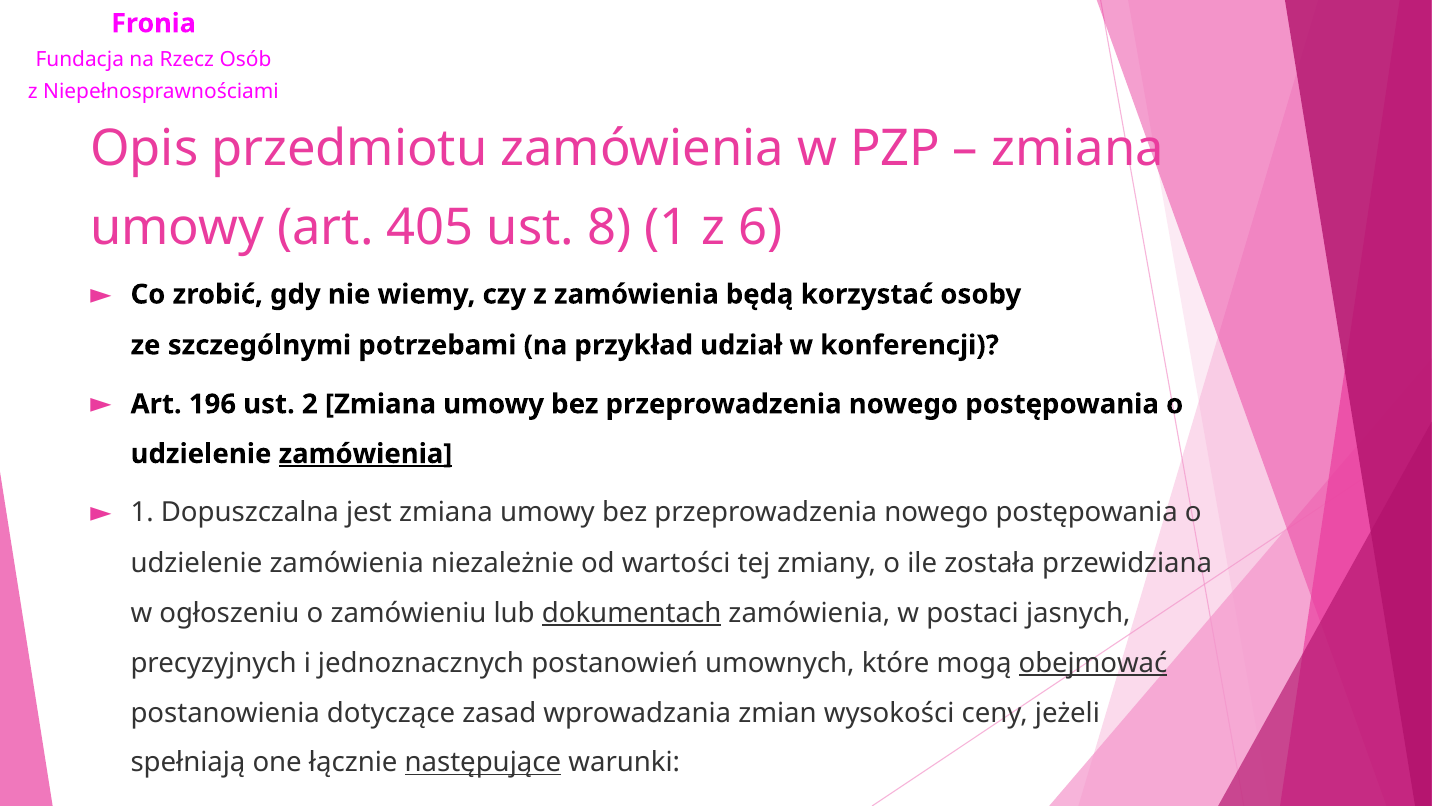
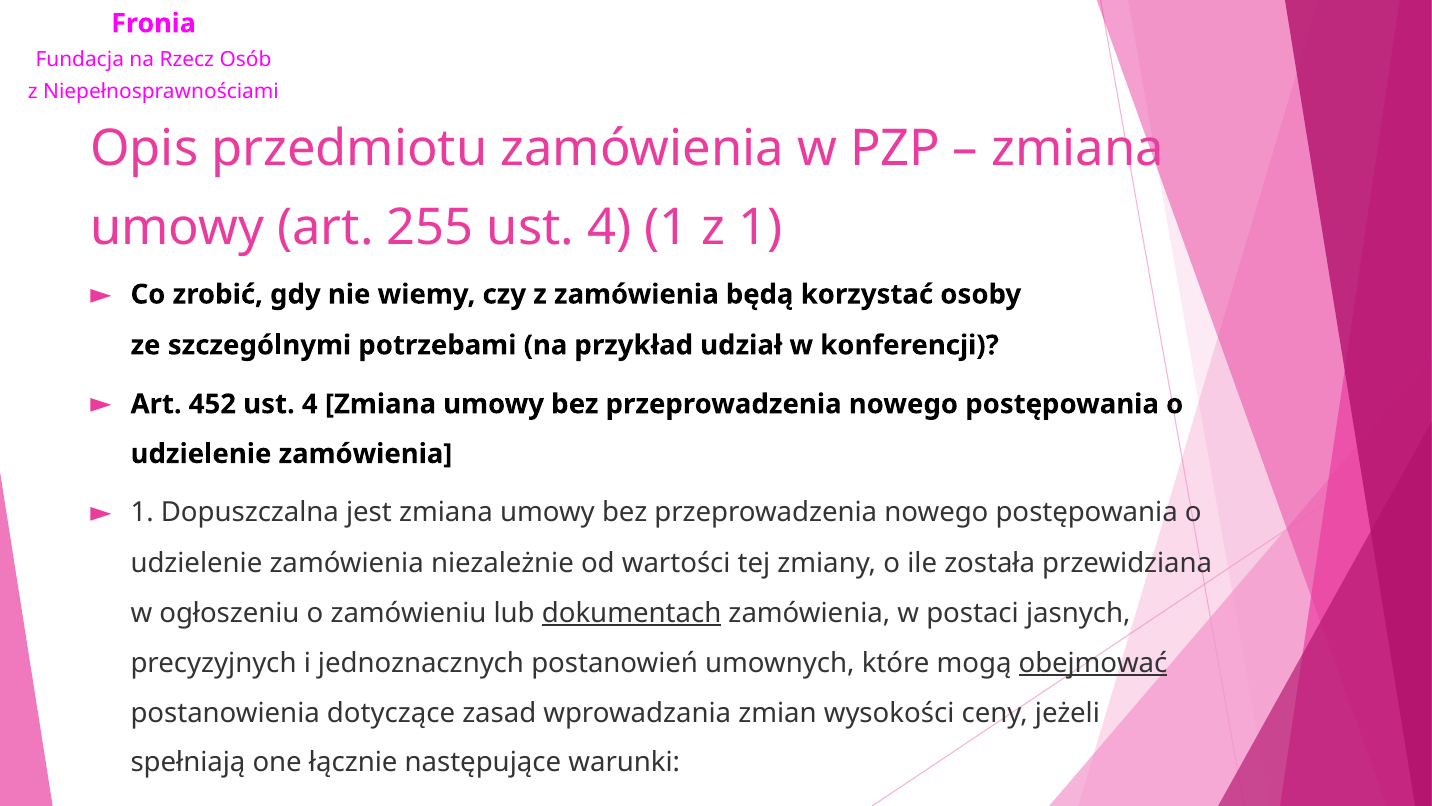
405: 405 -> 255 (430, 228)
8: 8 -> 4 (609, 228)
z 6: 6 -> 1 (761, 228)
196: 196 -> 452 (212, 404)
2: 2 -> 4 (310, 404)
zamówienia underline: present -> none (365, 454)
następujące underline: present -> none (483, 762)
